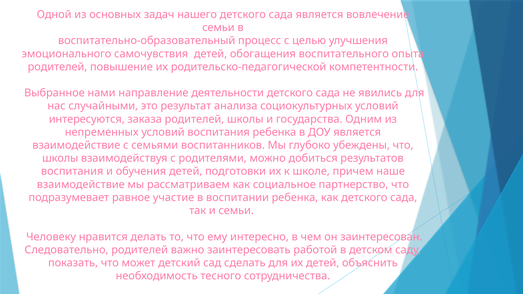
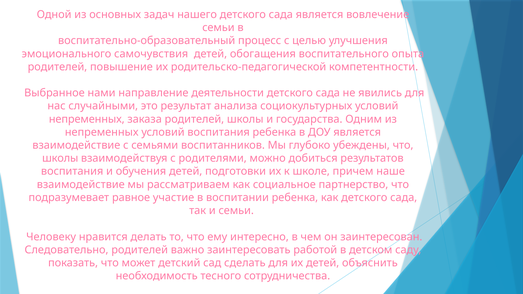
интересуются: интересуются -> непременных (87, 119)
